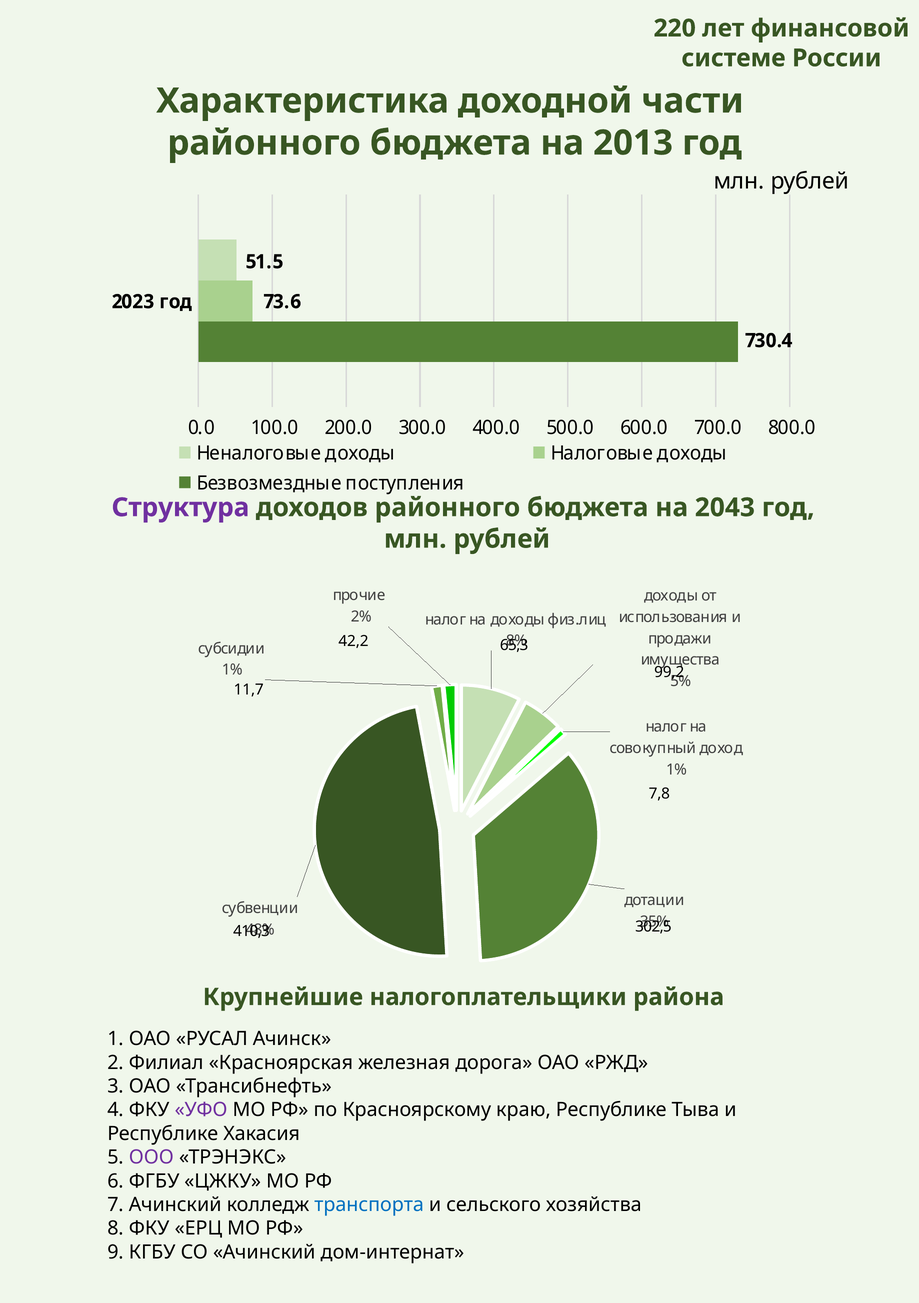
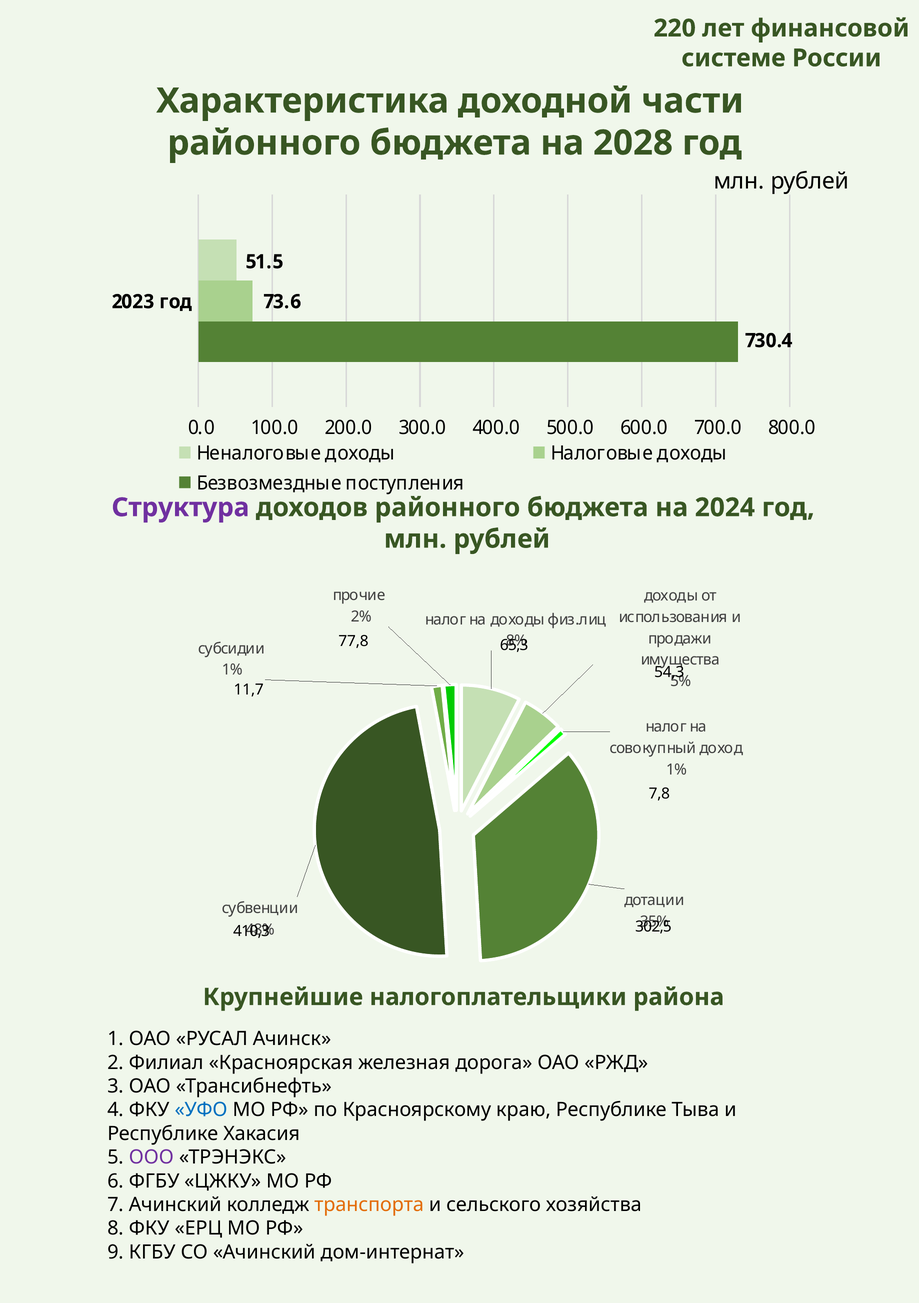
2013: 2013 -> 2028 (633, 143)
2043: 2043 -> 2024 (725, 508)
42,2: 42,2 -> 77,8 (353, 642)
99,2: 99,2 -> 54,3 (669, 673)
УФО colour: purple -> blue (201, 1111)
транспорта colour: blue -> orange (369, 1206)
